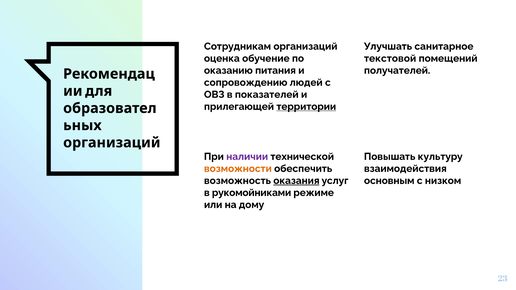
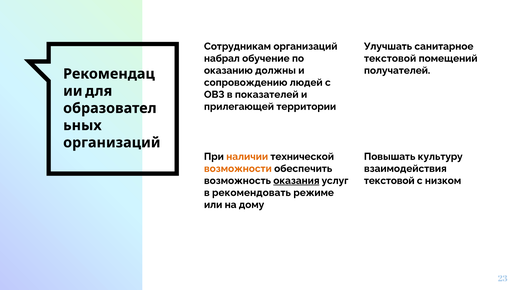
оценка: оценка -> набрал (222, 58)
питания: питания -> должны (276, 70)
территории underline: present -> none (306, 107)
наличии colour: purple -> orange (247, 157)
основным: основным -> текстовой (389, 181)
рукомойниками: рукомойниками -> рекомендовать (251, 193)
